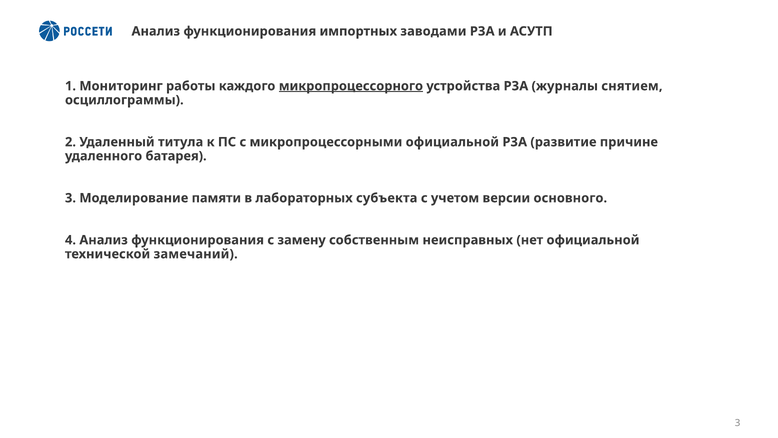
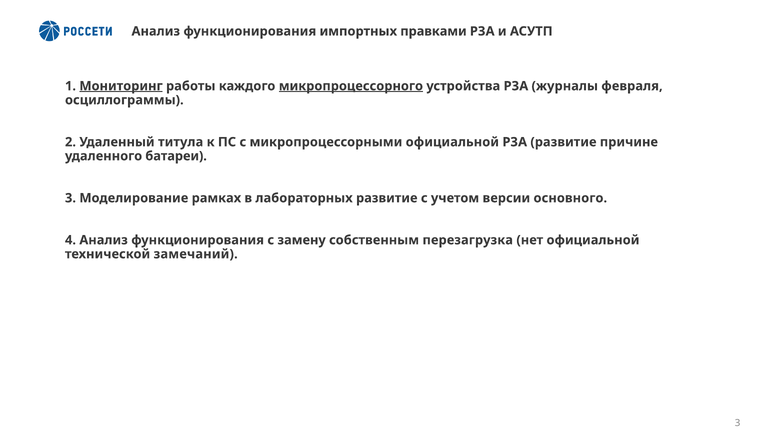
заводами: заводами -> правками (433, 31)
Мониторинг underline: none -> present (121, 86)
снятием: снятием -> февраля (632, 86)
батарея: батарея -> батареи (176, 156)
памяти: памяти -> рамках (216, 198)
лабораторных субъекта: субъекта -> развитие (387, 198)
неисправных: неисправных -> перезагрузка (468, 240)
